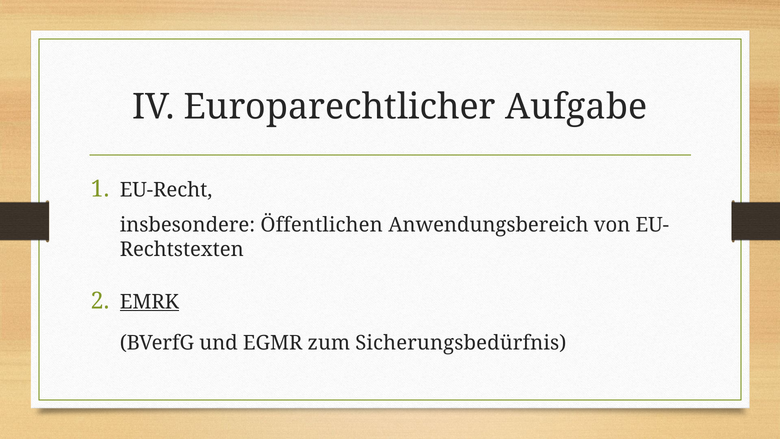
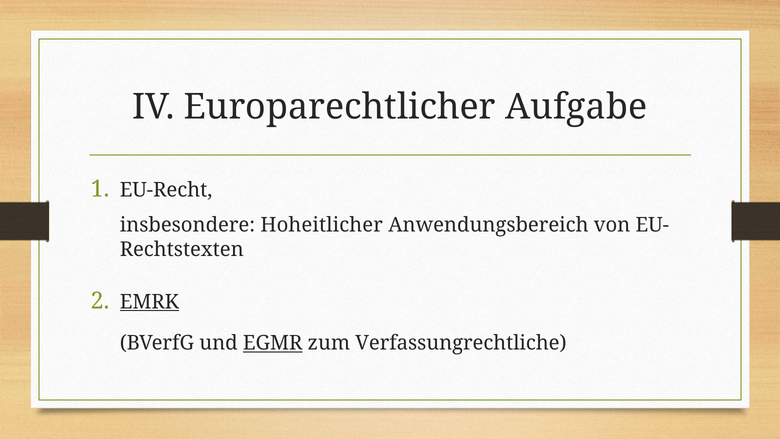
Öffentlichen: Öffentlichen -> Hoheitlicher (322, 225)
EGMR underline: none -> present (273, 343)
Sicherungsbedürfnis: Sicherungsbedürfnis -> Verfassungrechtliche (461, 343)
